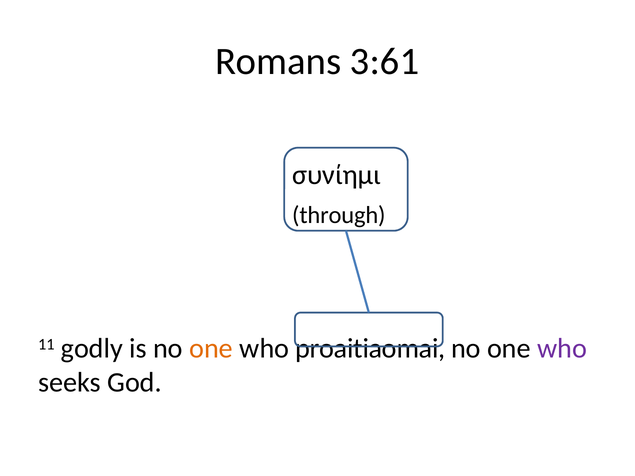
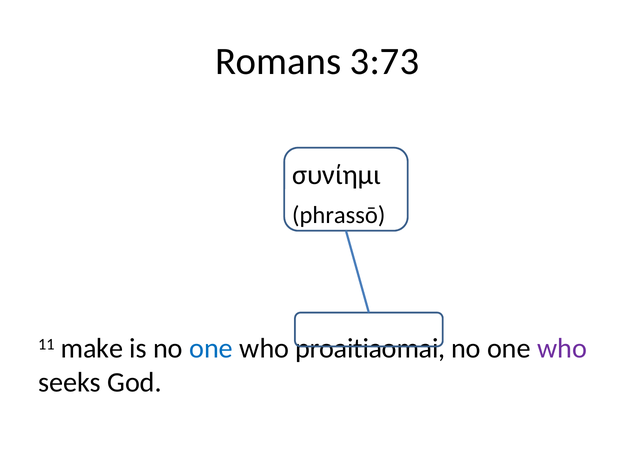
3:61: 3:61 -> 3:73 (385, 61)
through: through -> phrassō (339, 215)
godly: godly -> make (92, 349)
one colour: orange -> blue (211, 349)
